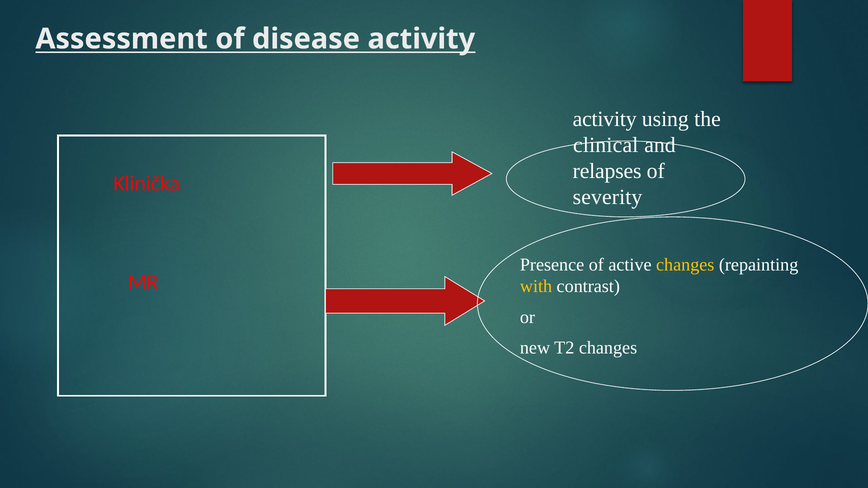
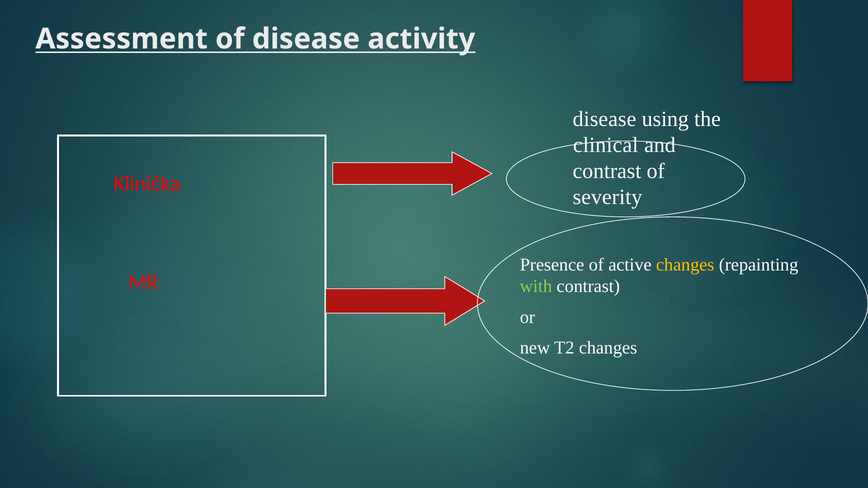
activity: activity -> disease (604, 119)
relapses: relapses -> contrast (607, 171)
with colour: yellow -> light green (536, 287)
